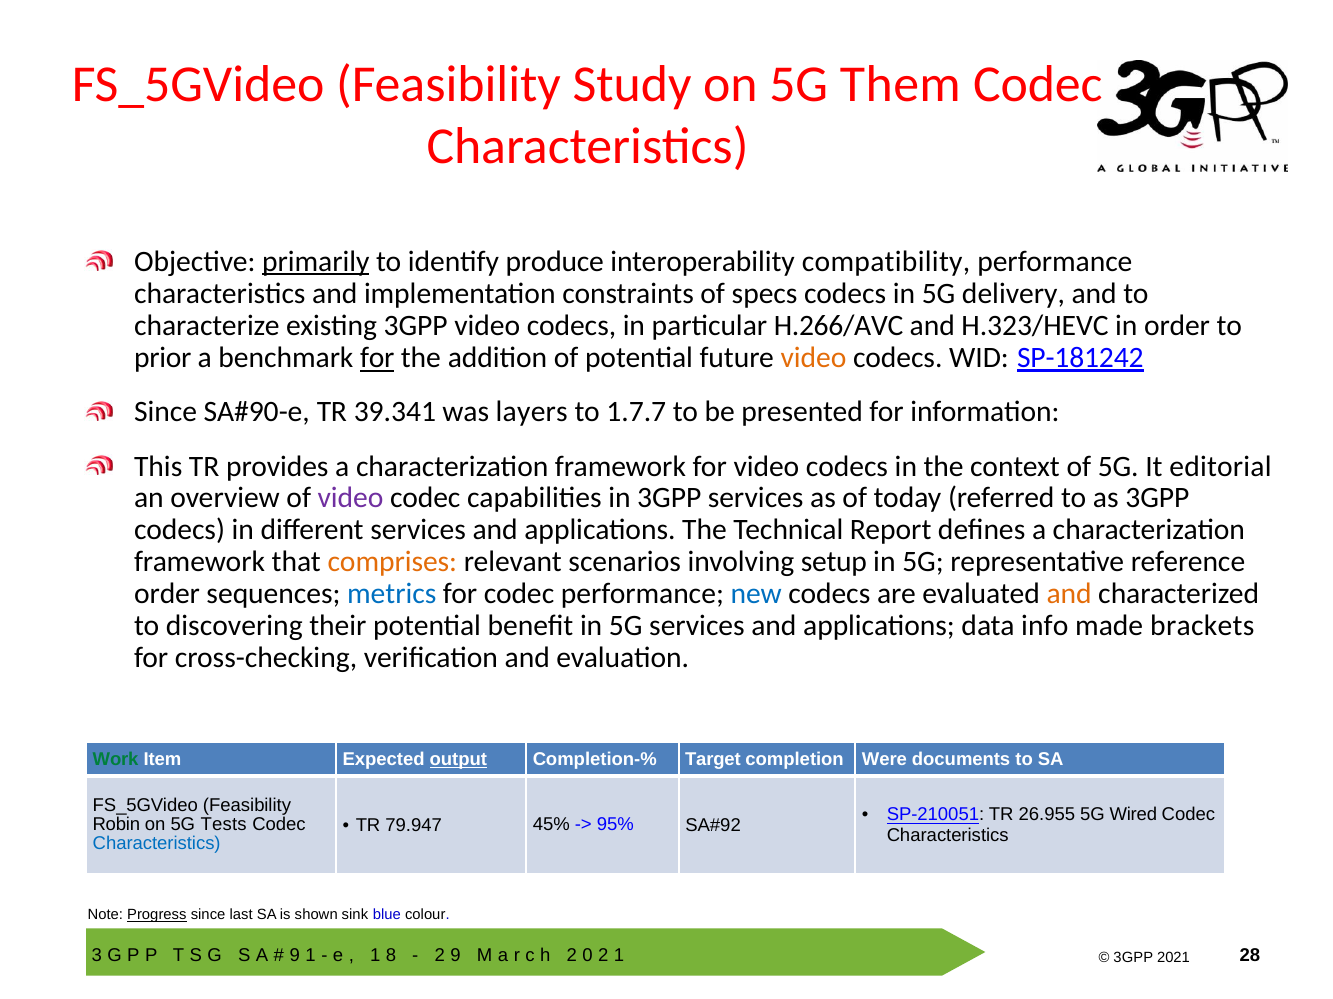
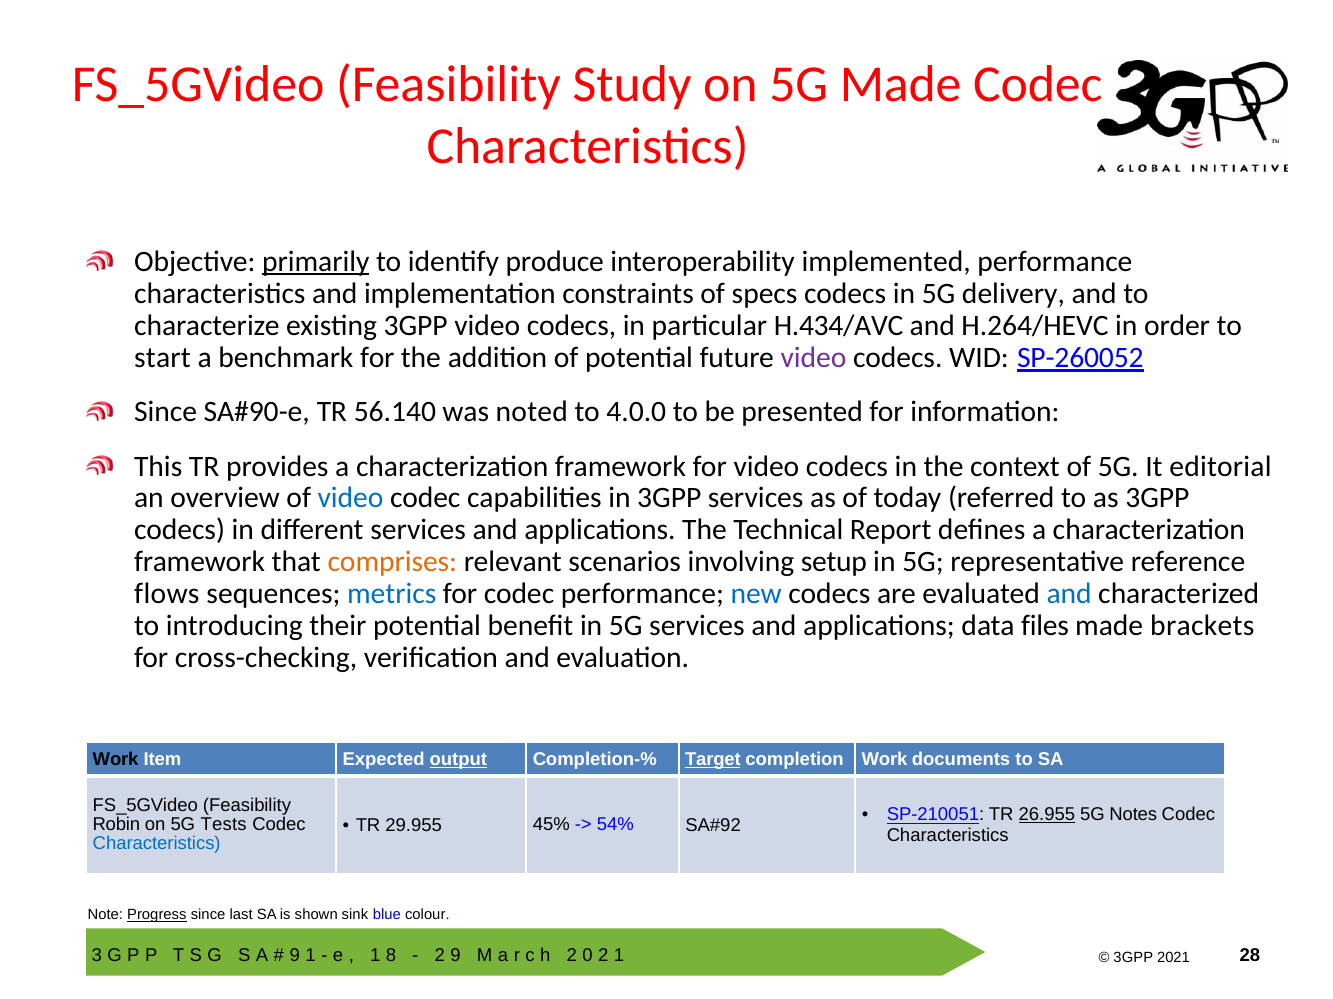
5G Them: Them -> Made (901, 84)
compatibility: compatibility -> implemented (886, 262)
H.266/AVC: H.266/AVC -> H.434/AVC (839, 326)
H.323/HEVC: H.323/HEVC -> H.264/HEVC (1035, 326)
prior: prior -> start (162, 358)
for underline: present -> none (377, 358)
video colour: orange -> purple (814, 358)
SP-181242: SP-181242 -> SP-260052 (1080, 358)
39.341: 39.341 -> 56.140 (395, 412)
layers: layers -> noted (532, 412)
1.7.7: 1.7.7 -> 4.0.0 (636, 412)
video colour: purple -> blue (351, 499)
order: order -> flows (167, 594)
and colour: orange -> blue (1069, 594)
discovering: discovering -> introducing (234, 626)
info: info -> files (1045, 626)
Work colour: green -> black (116, 760)
Target underline: none -> present (713, 760)
completion Were: Were -> Work (884, 760)
26.955 underline: none -> present (1047, 815)
Wired: Wired -> Notes (1133, 815)
79.947: 79.947 -> 29.955 (414, 826)
95%: 95% -> 54% (615, 825)
